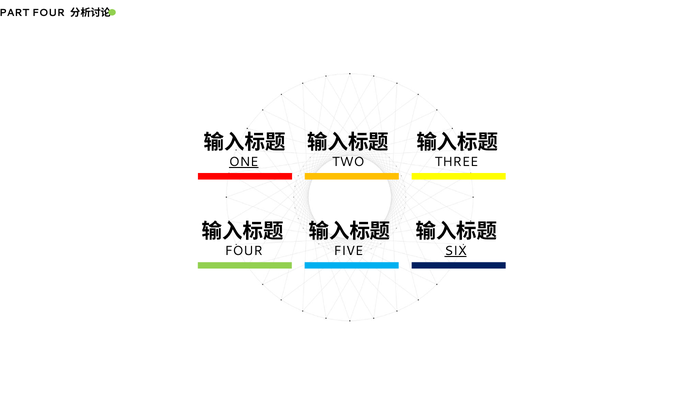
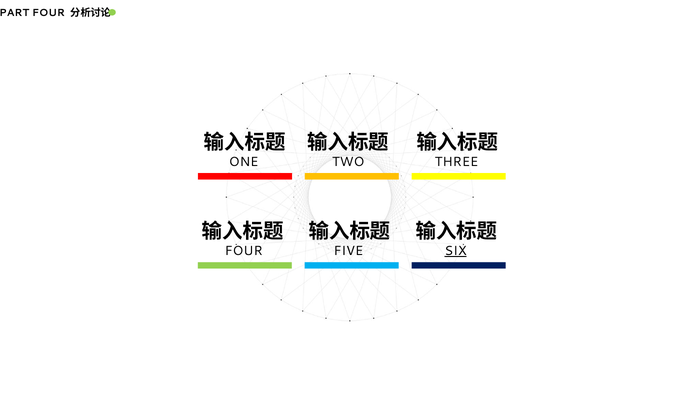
ONE underline: present -> none (244, 162)
